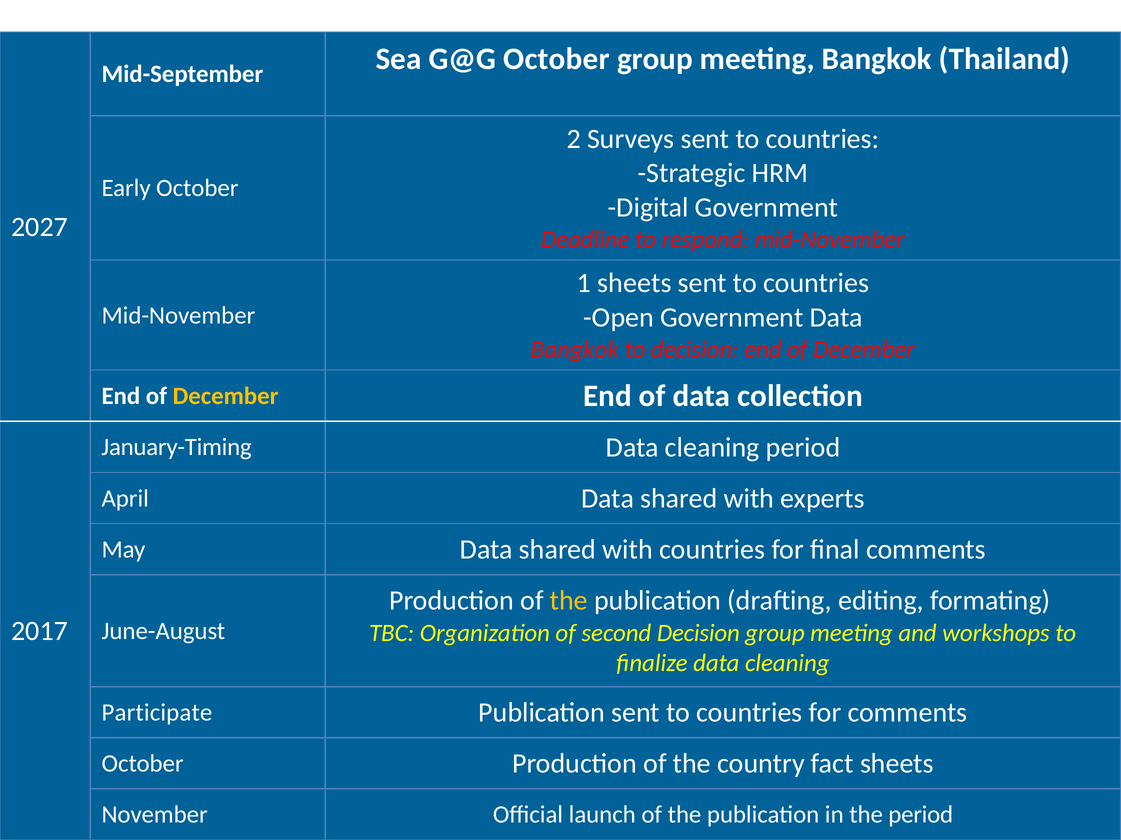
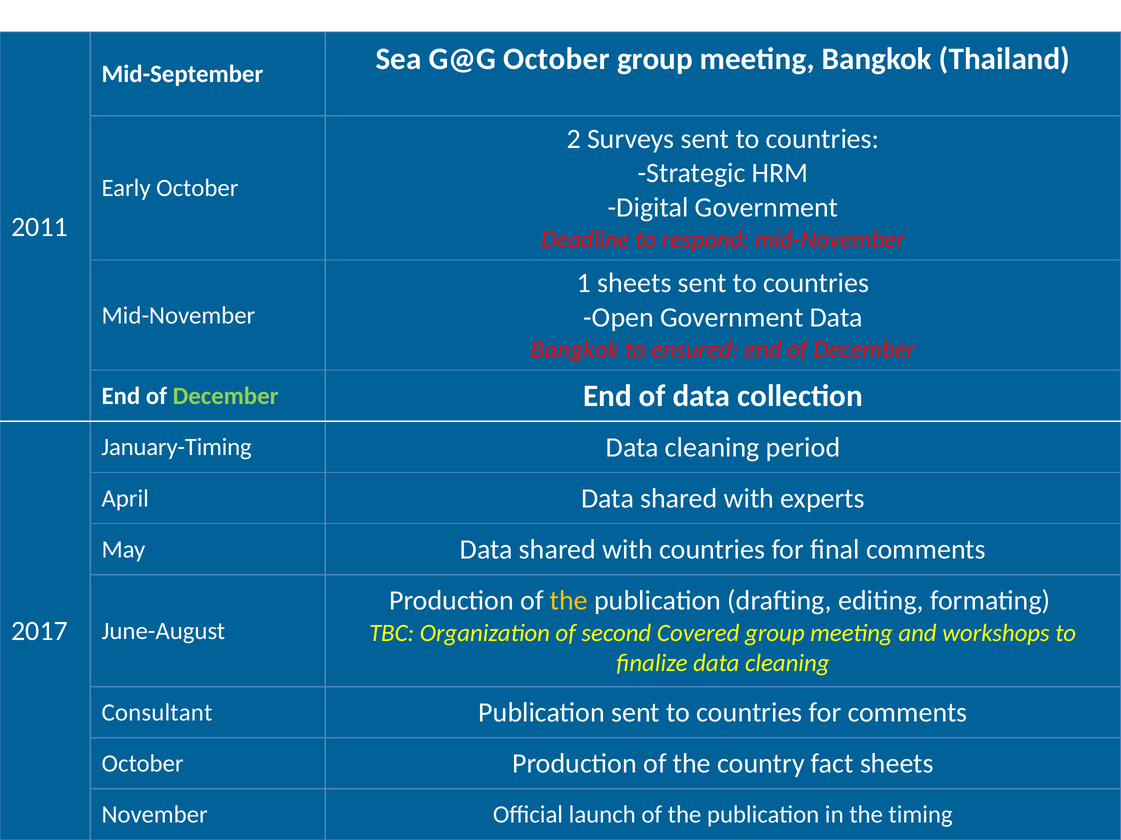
2027: 2027 -> 2011 (40, 227)
to decision: decision -> ensured (695, 350)
December colour: yellow -> light green (226, 396)
second Decision: Decision -> Covered (698, 633)
Participate: Participate -> Consultant (157, 713)
the period: period -> timing (921, 815)
